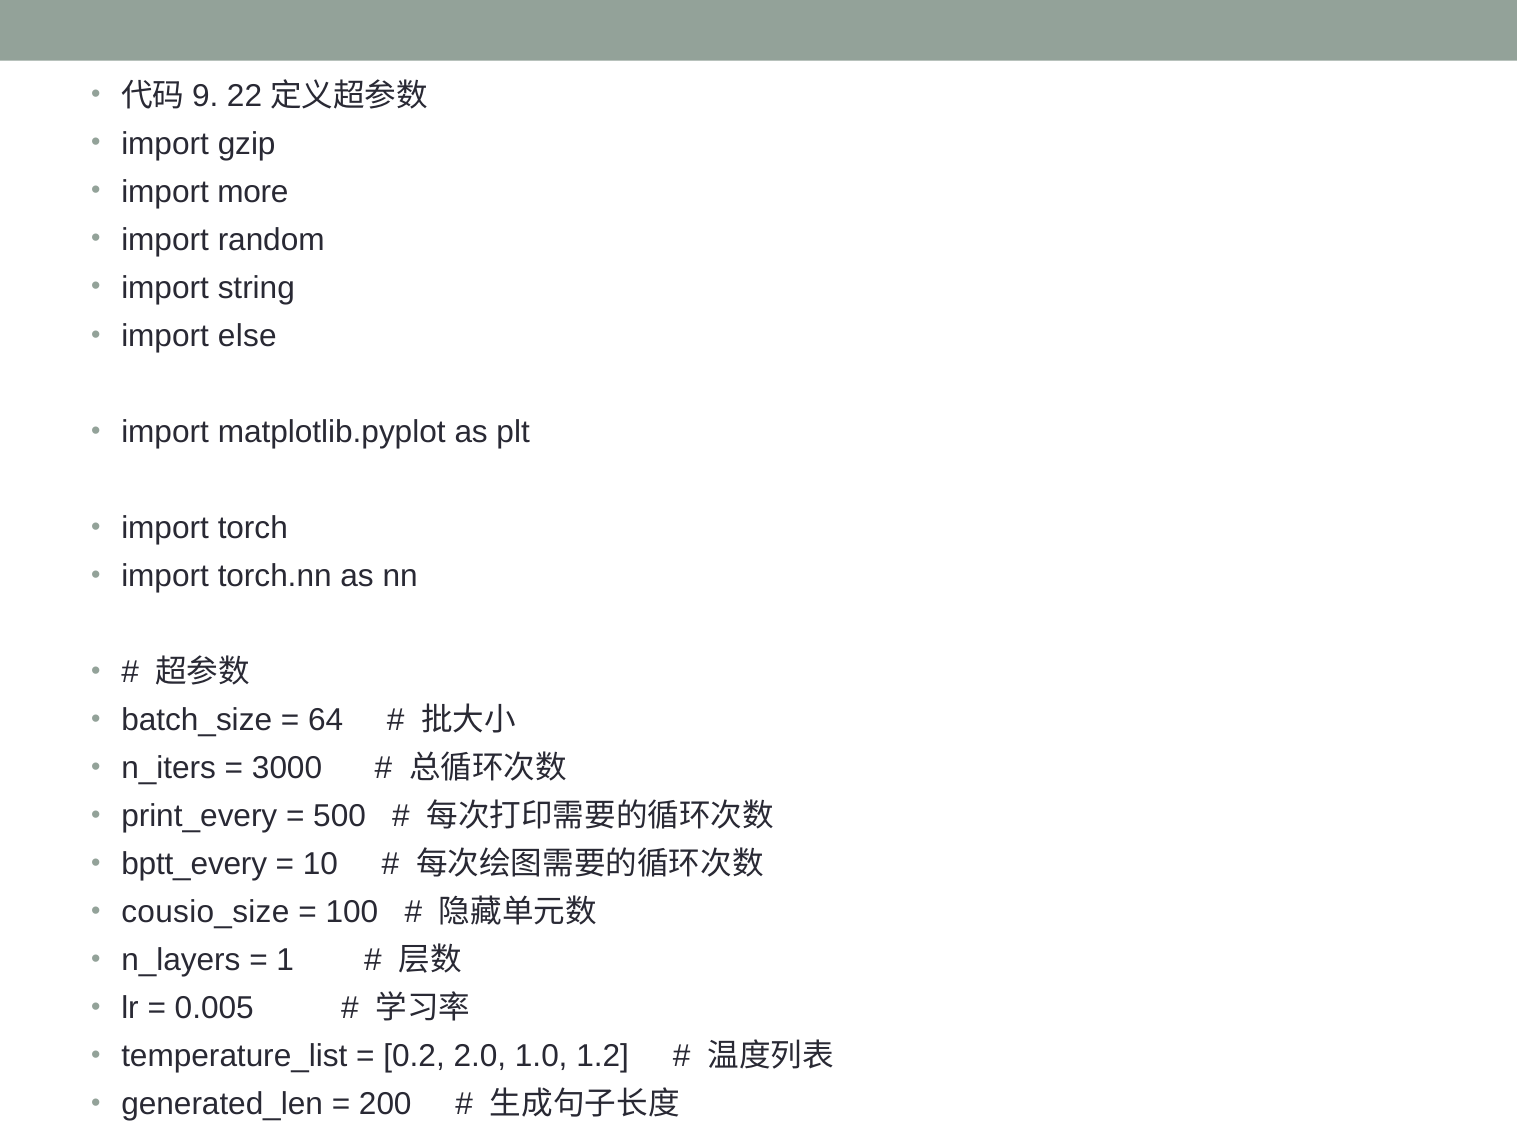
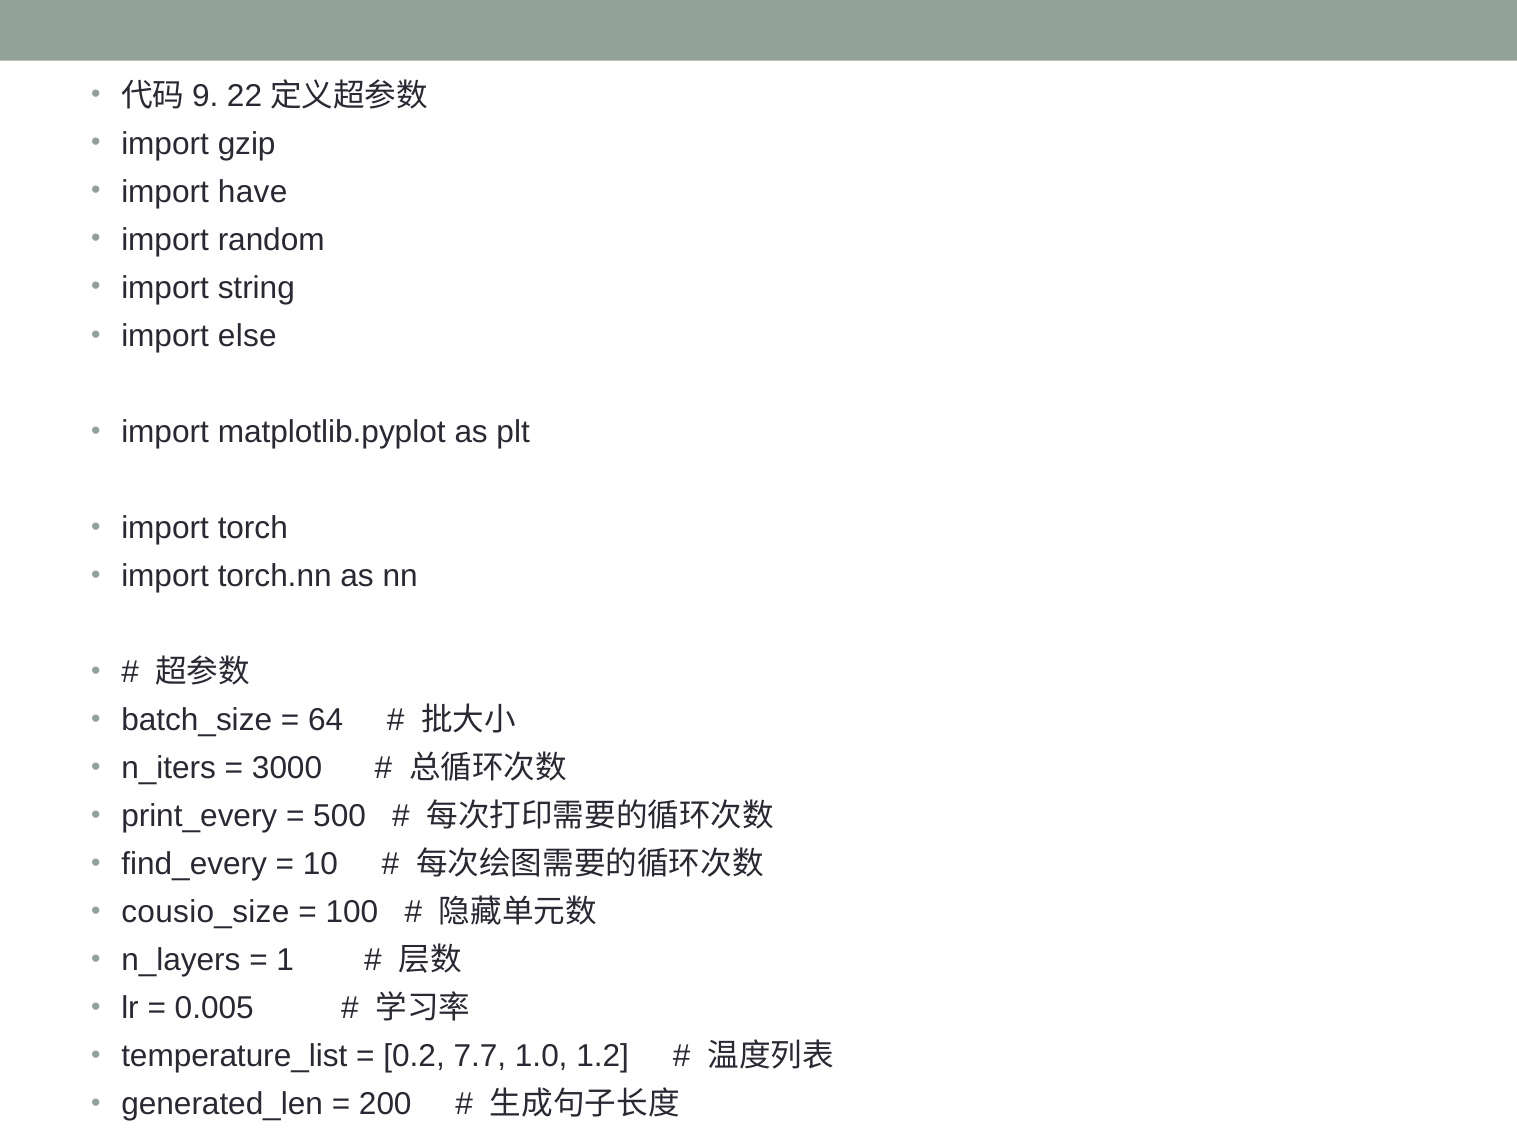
more: more -> have (253, 192)
bptt_every: bptt_every -> find_every (194, 864)
2.0: 2.0 -> 7.7 (480, 1056)
